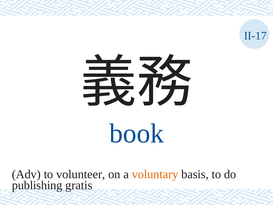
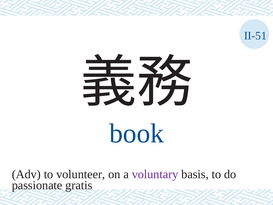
II-17: II-17 -> II-51 (255, 36)
voluntary colour: orange -> purple (155, 174)
publishing: publishing -> passionate (37, 185)
